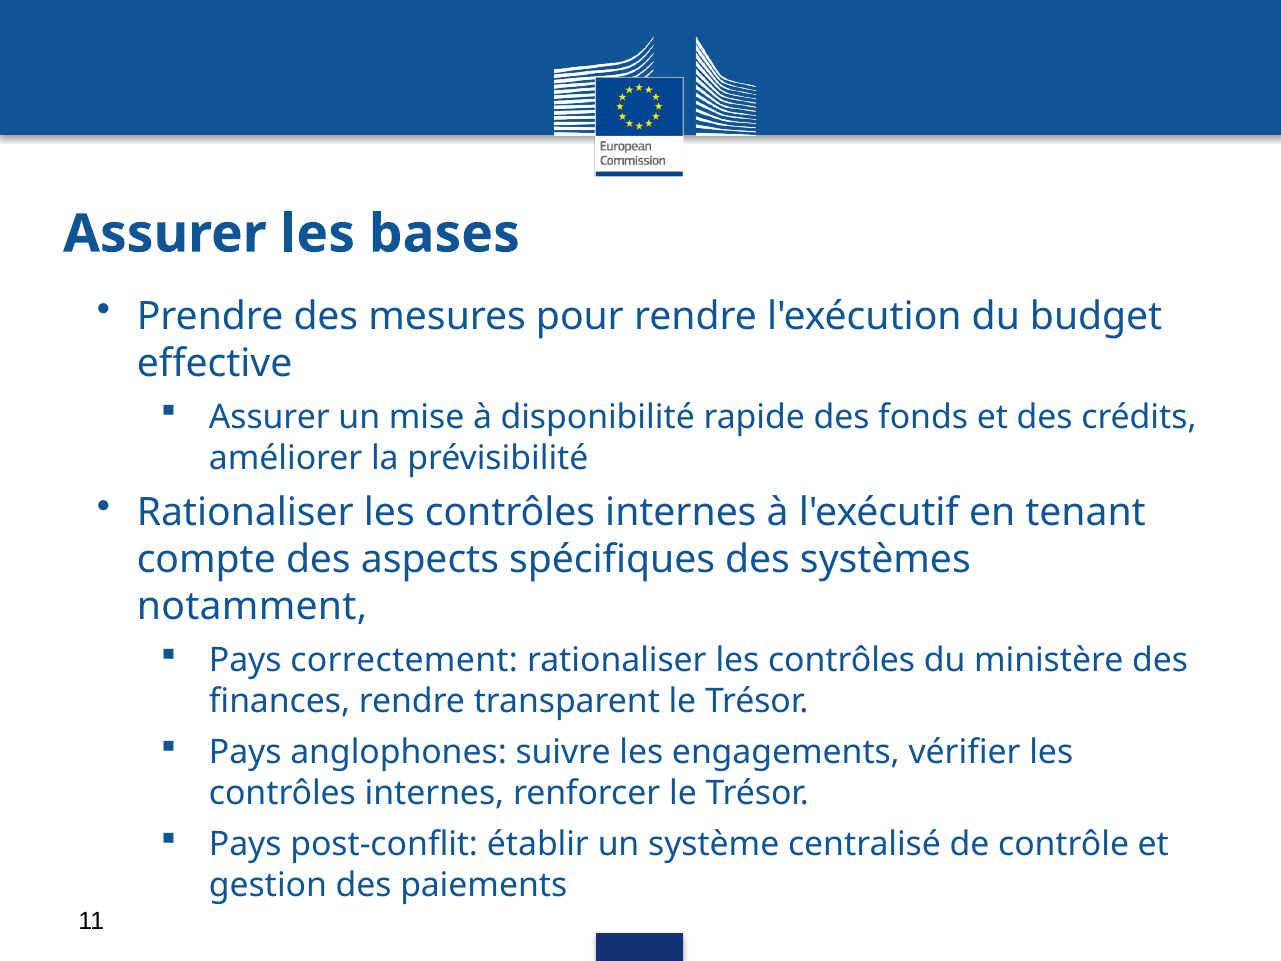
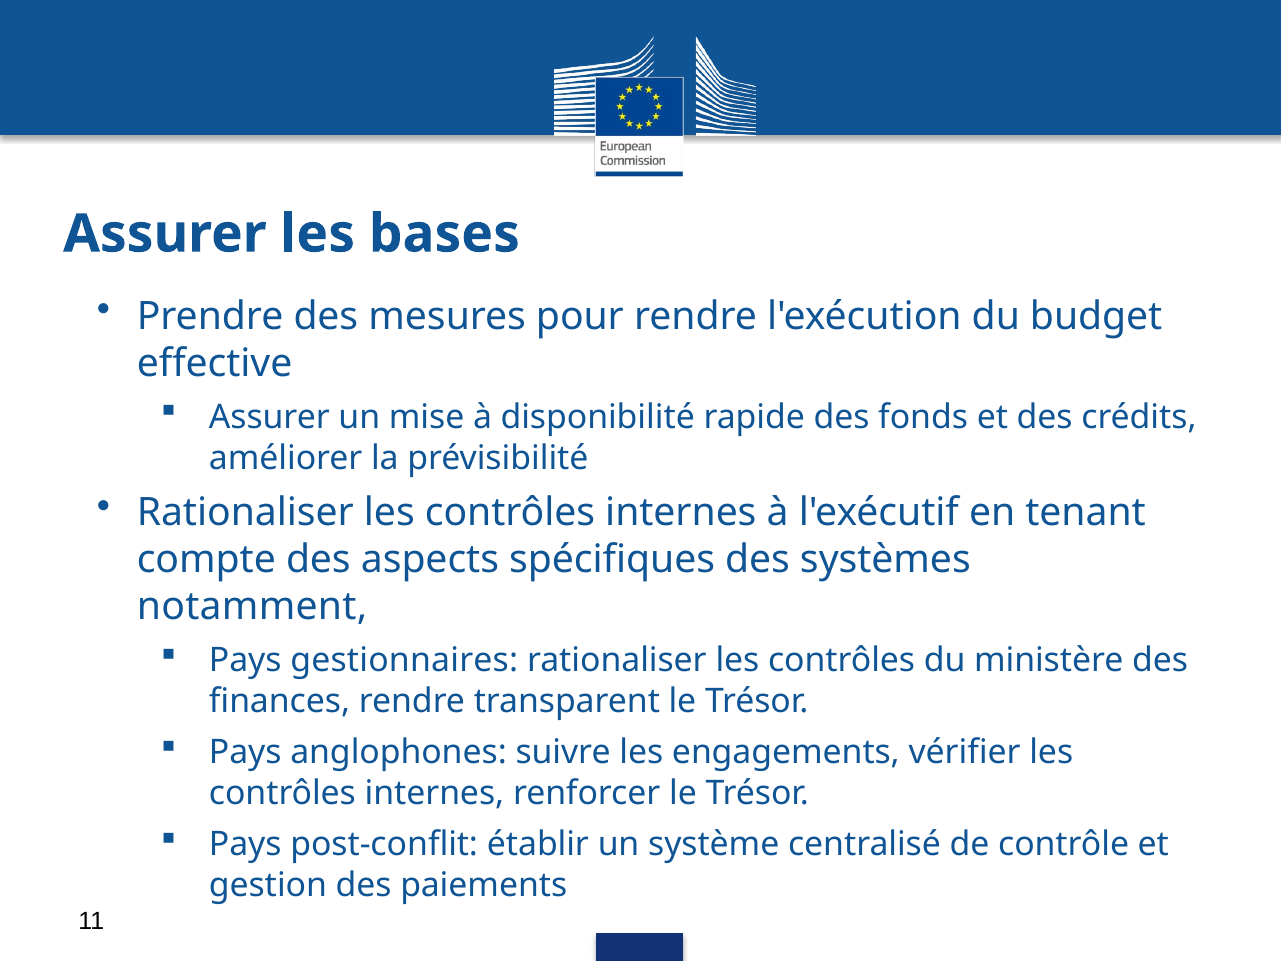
correctement: correctement -> gestionnaires (404, 661)
